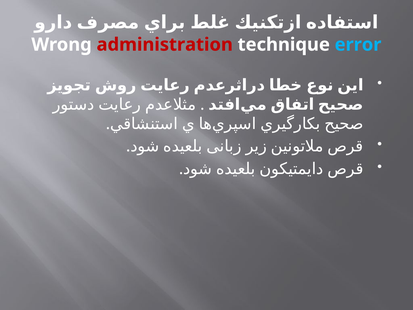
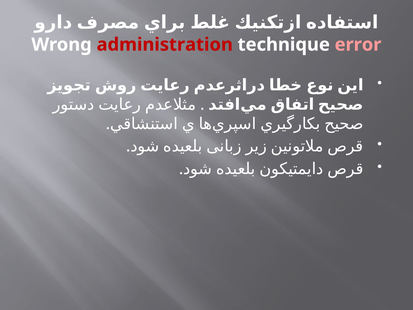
error colour: light blue -> pink (358, 45)
